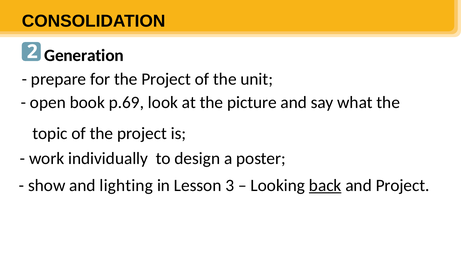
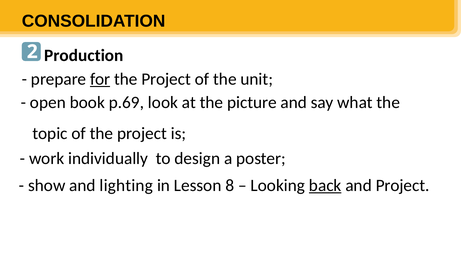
Generation: Generation -> Production (84, 55)
for underline: none -> present (100, 79)
3: 3 -> 8 (230, 186)
